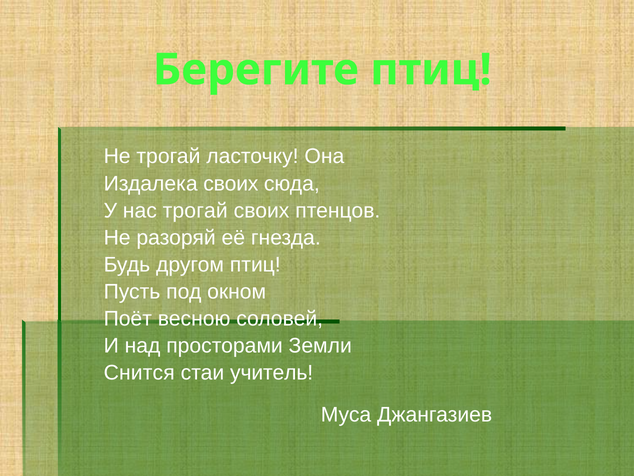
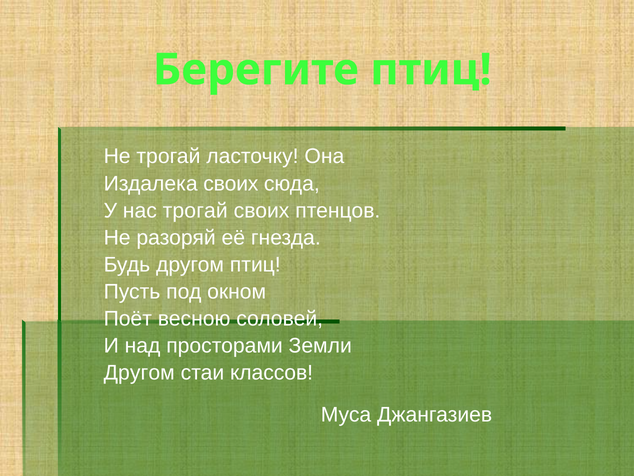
Снится: Снится -> Другом (139, 373)
учитель: учитель -> классов (272, 373)
